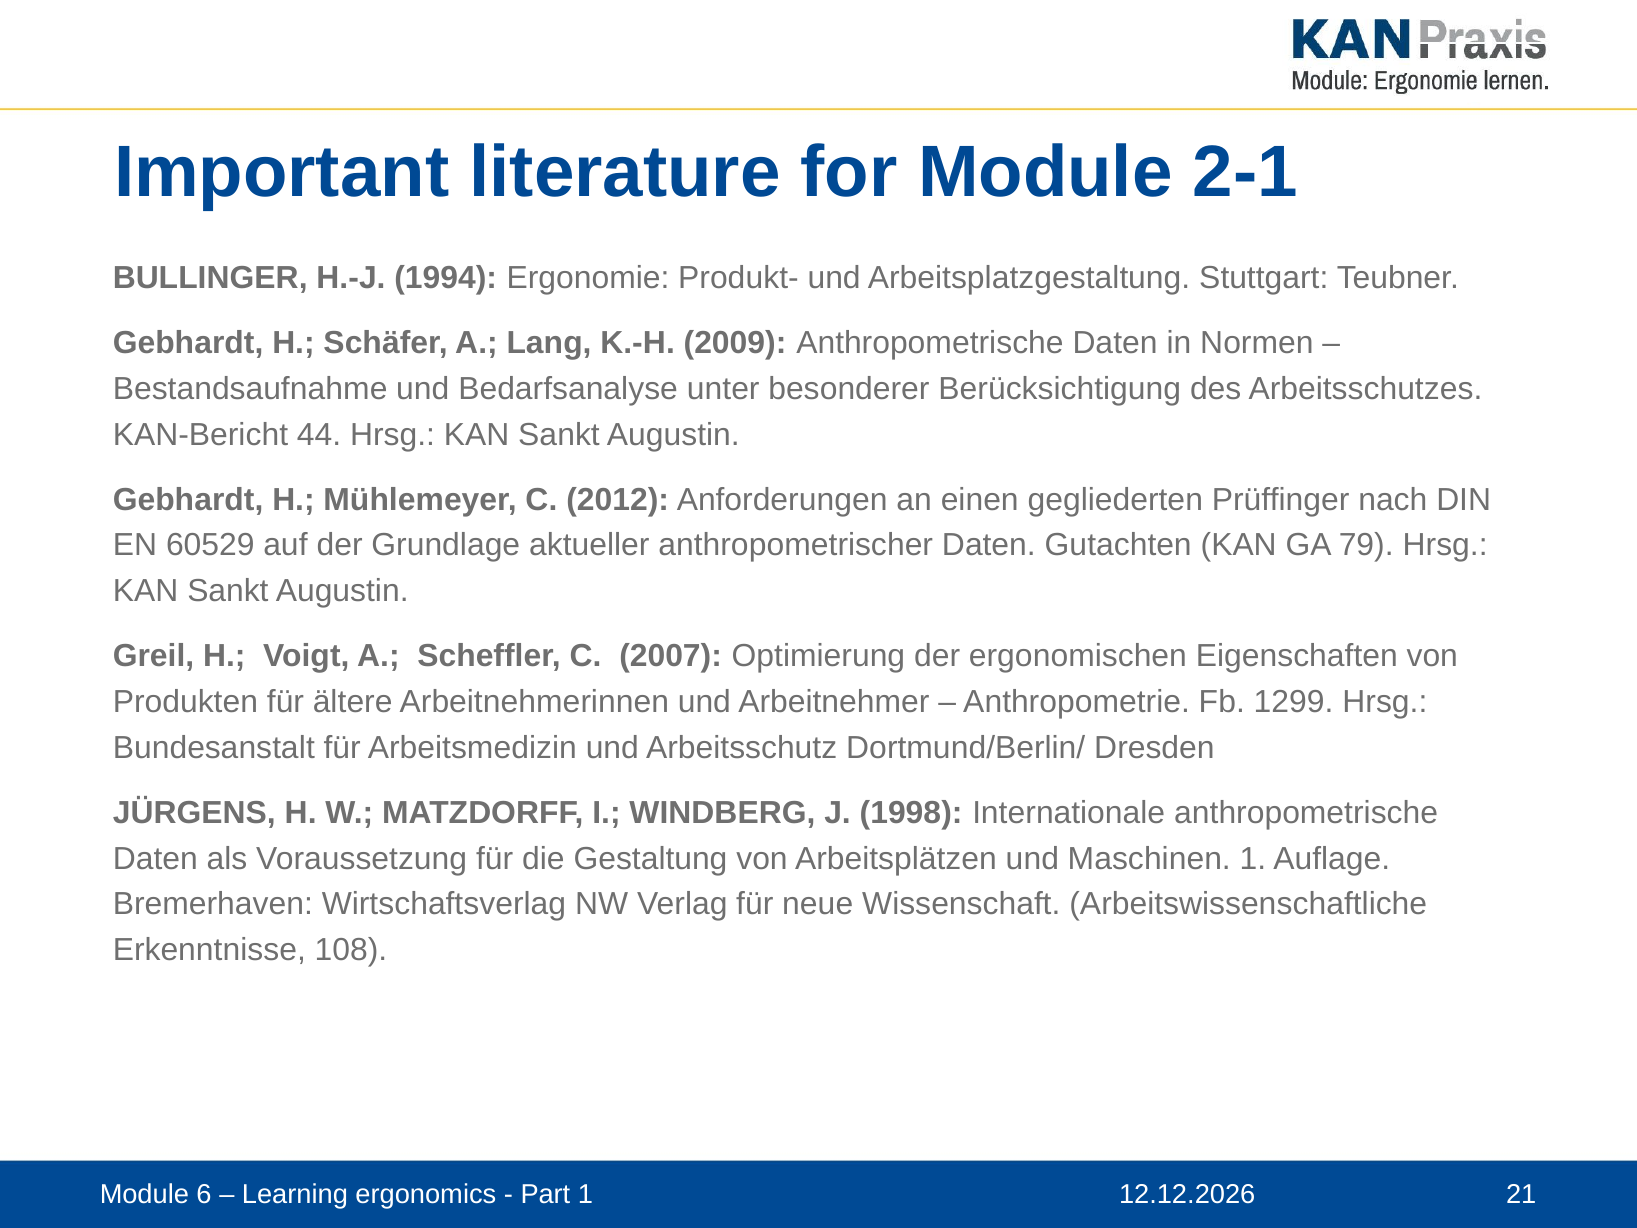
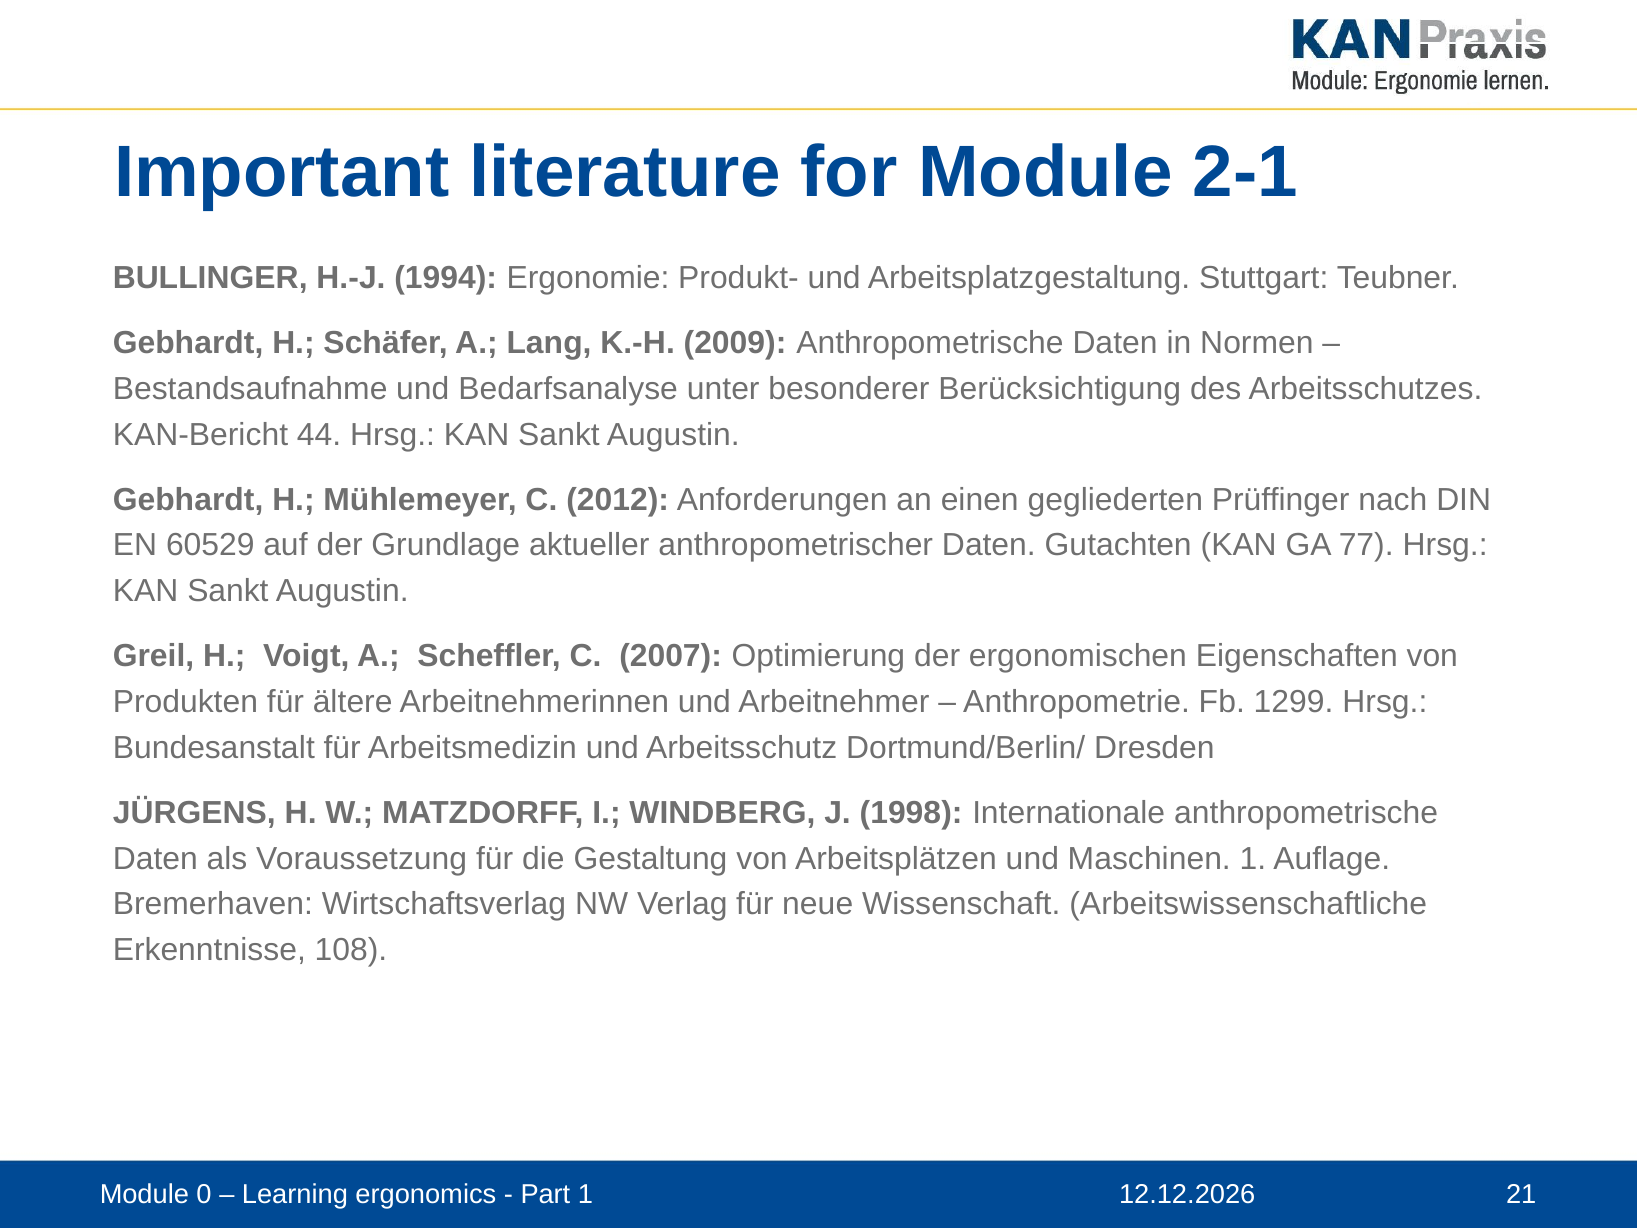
79: 79 -> 77 (1366, 545)
6: 6 -> 0 (204, 1195)
